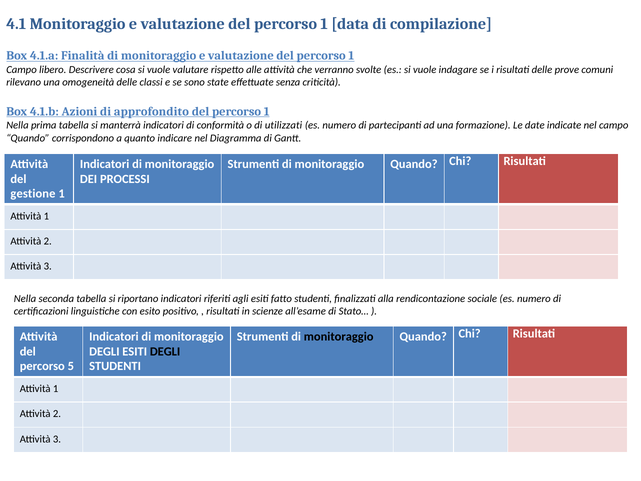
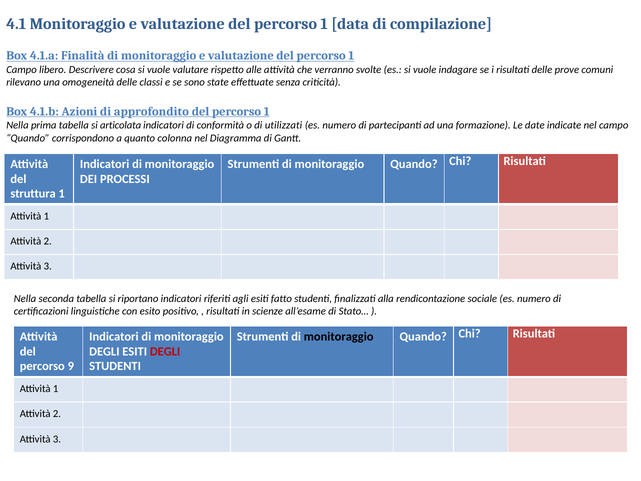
manterrà: manterrà -> articolata (121, 125)
indicare: indicare -> colonna (175, 138)
gestione: gestione -> struttura (33, 194)
DEGLI colour: black -> red (165, 351)
5: 5 -> 9 (71, 366)
